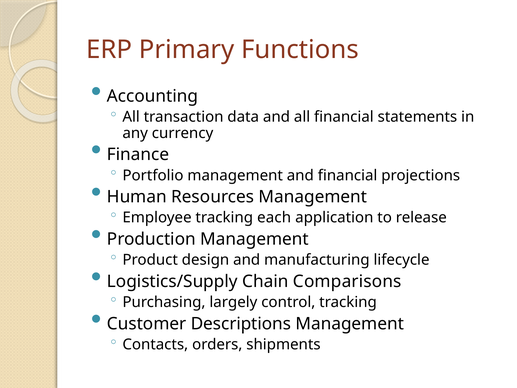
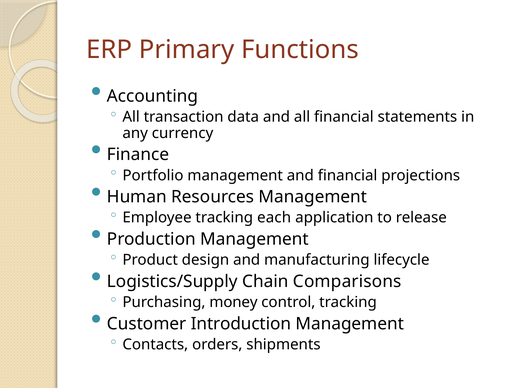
largely: largely -> money (233, 302)
Descriptions: Descriptions -> Introduction (241, 324)
